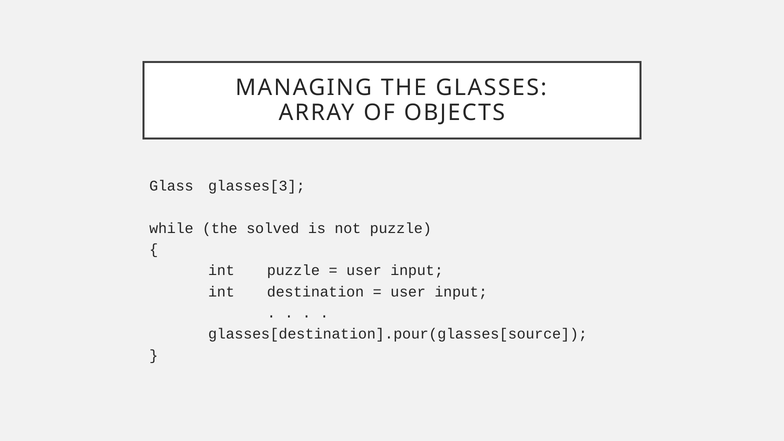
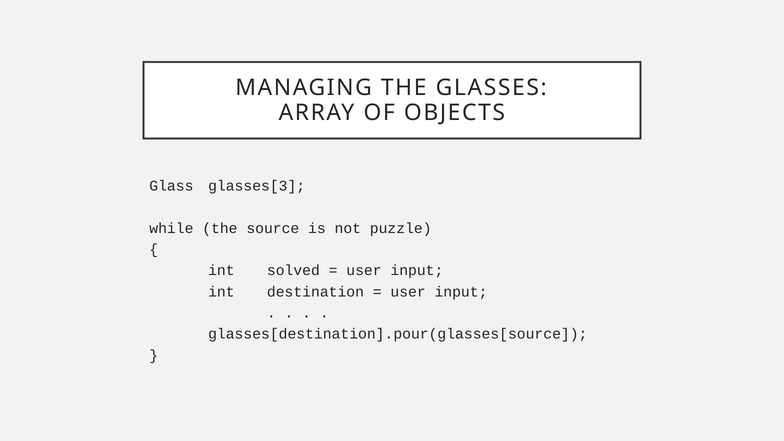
solved: solved -> source (273, 228)
int puzzle: puzzle -> solved (293, 271)
